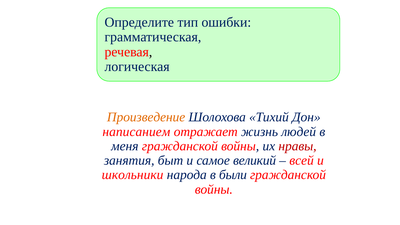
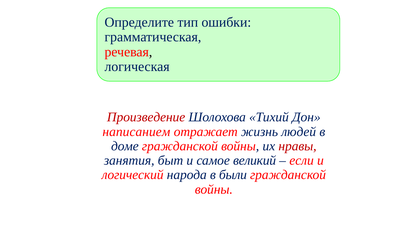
Произведение colour: orange -> red (146, 117)
меня: меня -> доме (125, 146)
всей: всей -> если (302, 160)
школьники: школьники -> логический (133, 175)
